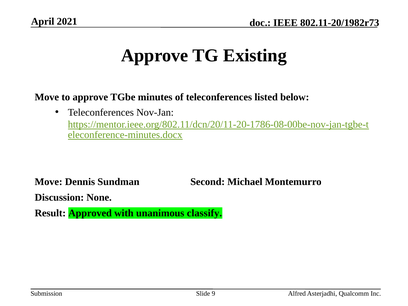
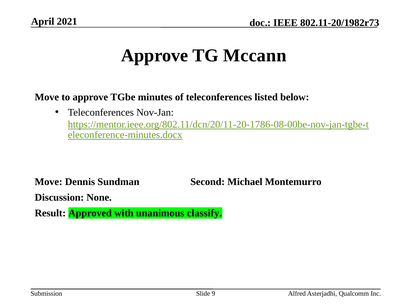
Existing: Existing -> Mccann (255, 56)
